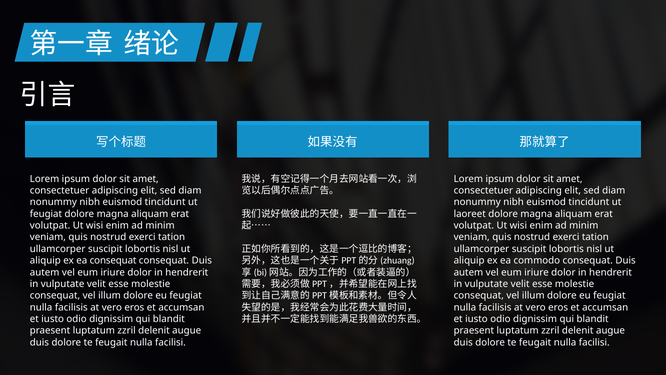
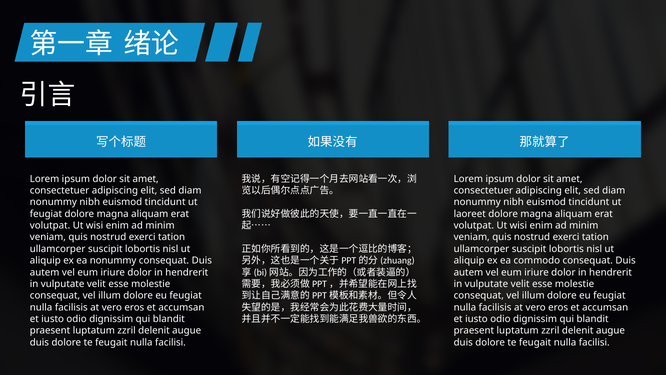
ea consequat: consequat -> nonummy (113, 260)
